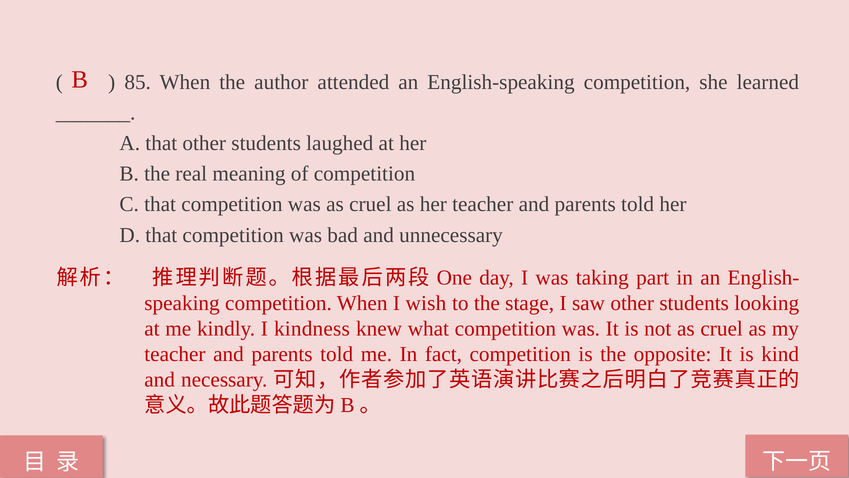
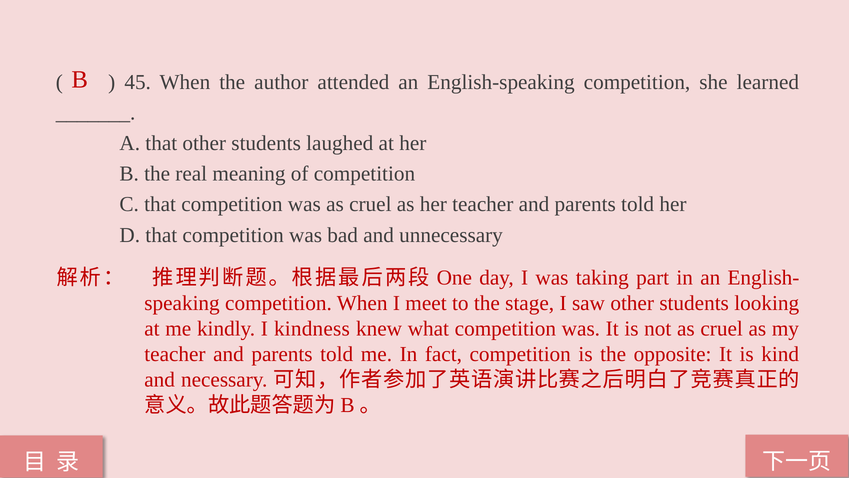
85: 85 -> 45 (138, 82)
wish: wish -> meet (426, 303)
